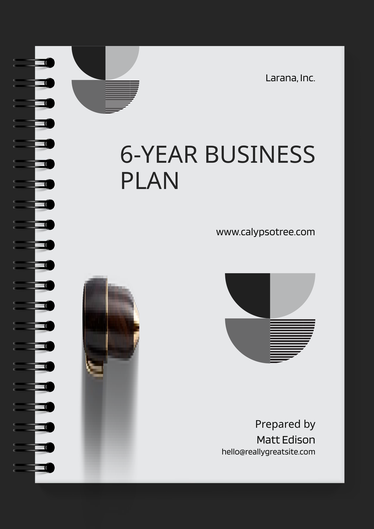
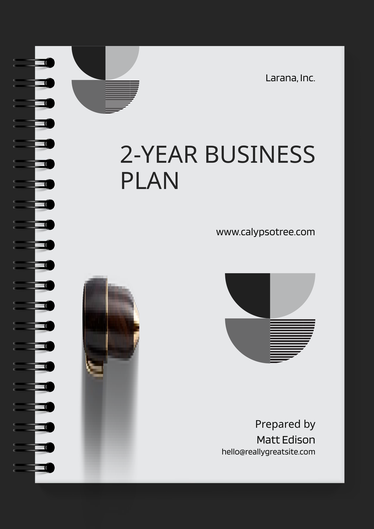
6-YEAR: 6-YEAR -> 2-YEAR (159, 155)
